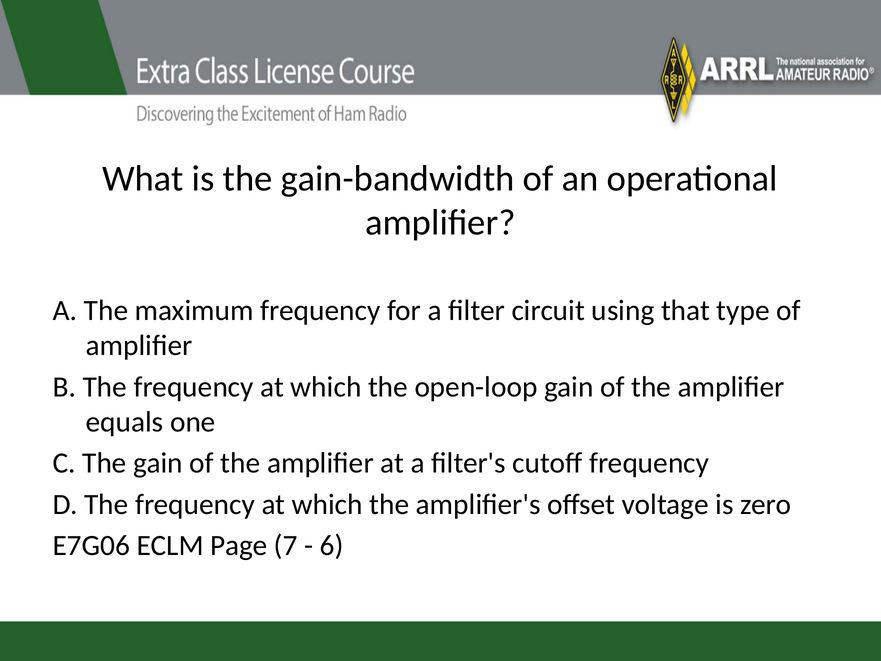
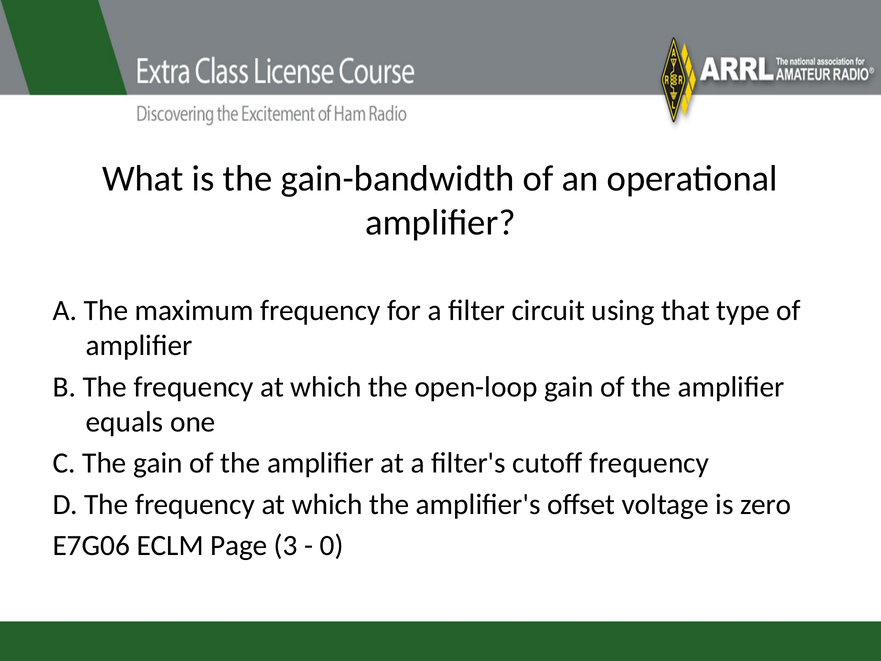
7: 7 -> 3 (286, 545)
6: 6 -> 0 (332, 545)
